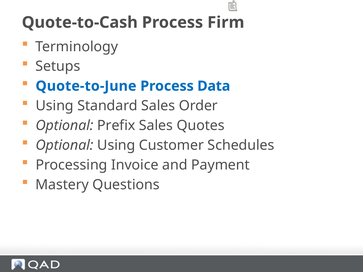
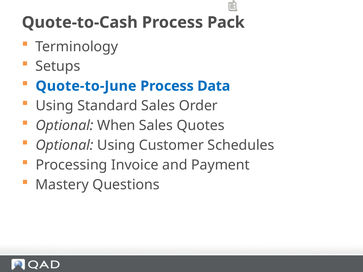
Firm: Firm -> Pack (226, 22)
Prefix: Prefix -> When (116, 126)
